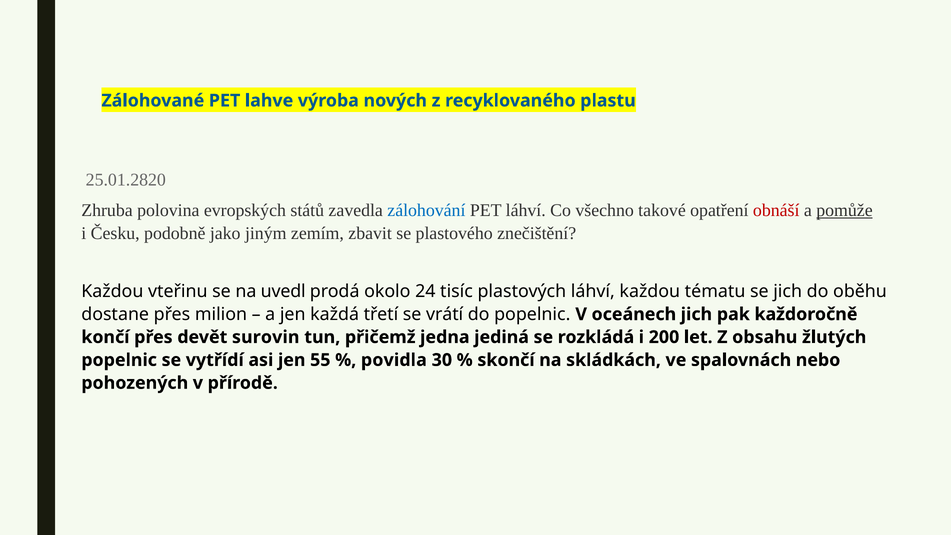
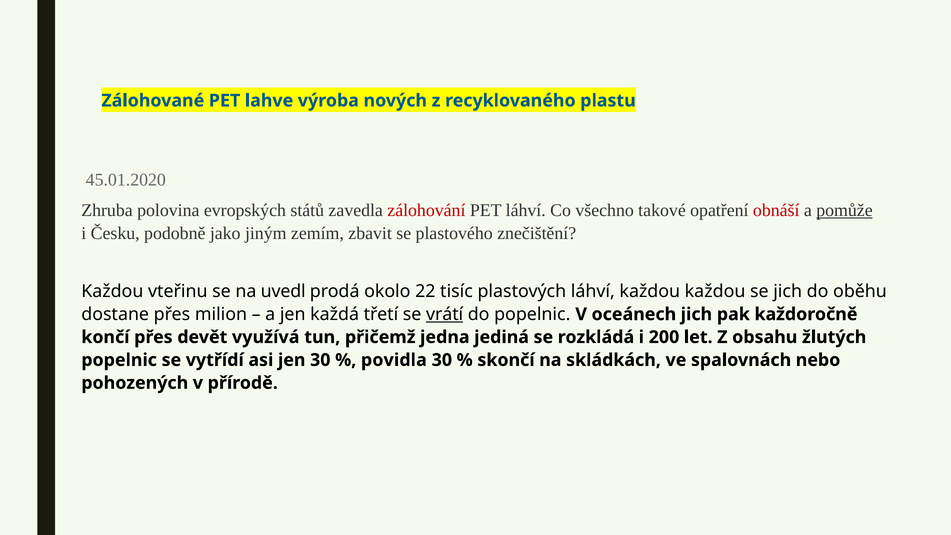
25.01.2820: 25.01.2820 -> 45.01.2020 (126, 180)
zálohování colour: blue -> red (426, 210)
24: 24 -> 22 (425, 291)
každou tématu: tématu -> každou (715, 291)
vrátí underline: none -> present (445, 314)
surovin: surovin -> využívá (266, 337)
jen 55: 55 -> 30 (320, 360)
